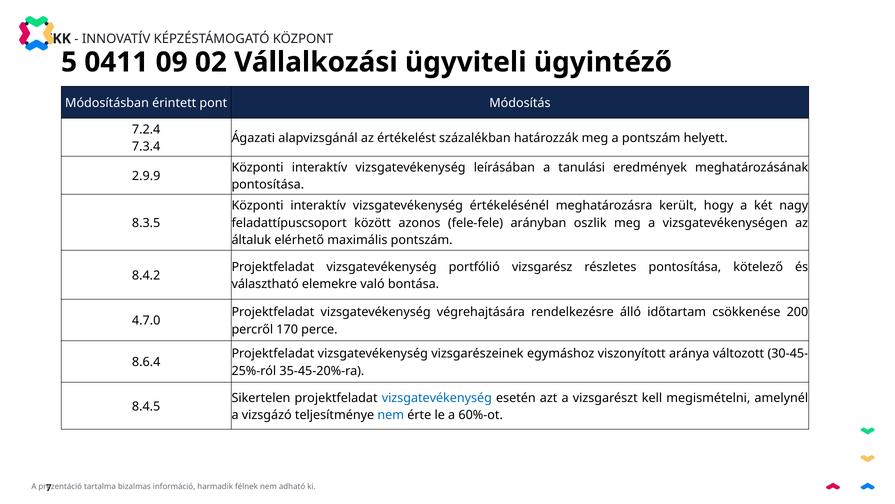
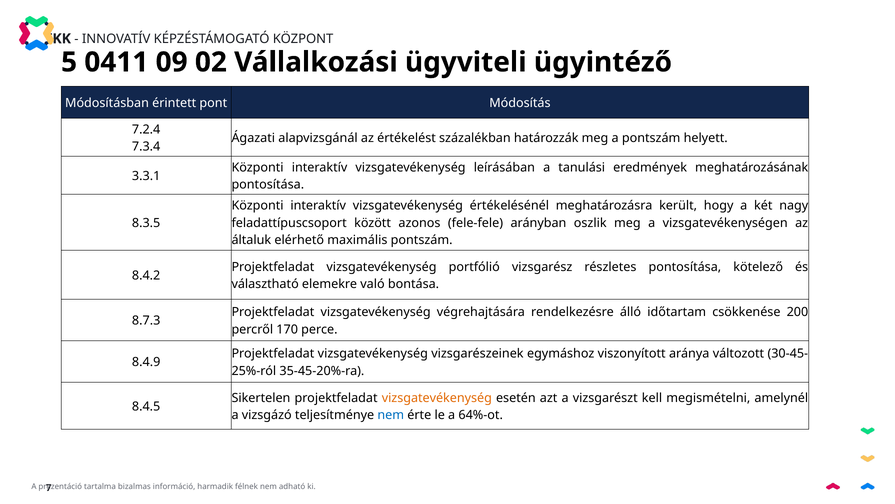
2.9.9: 2.9.9 -> 3.3.1 (146, 176)
4.7.0: 4.7.0 -> 8.7.3 (146, 320)
8.6.4: 8.6.4 -> 8.4.9 (146, 362)
vizsgatevékenység colour: blue -> orange (437, 398)
60%-ot: 60%-ot -> 64%-ot (481, 415)
